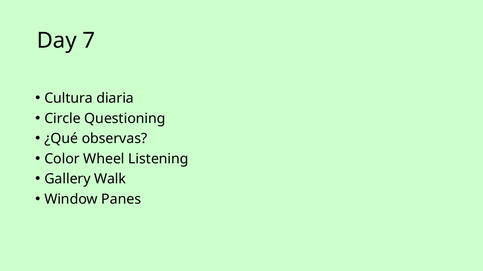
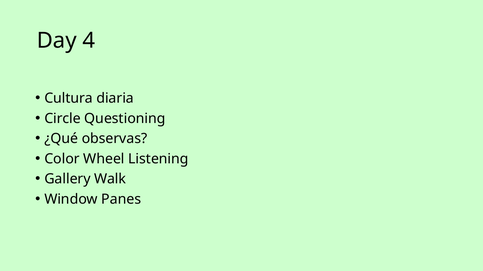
7: 7 -> 4 (89, 41)
